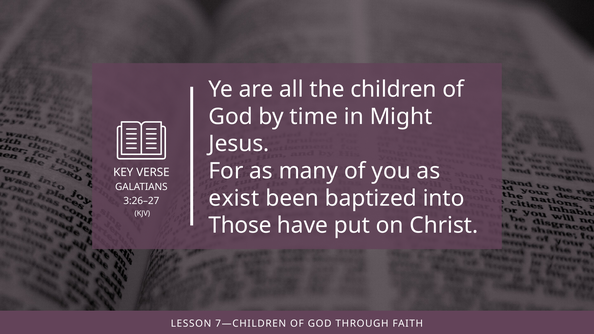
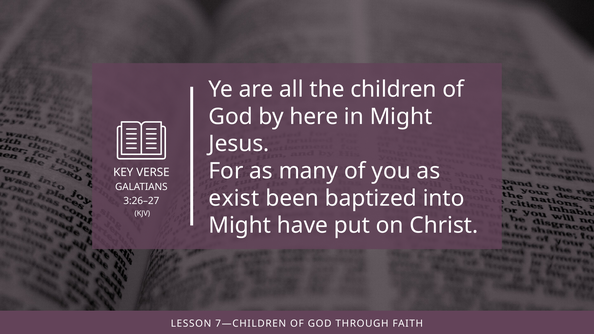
time: time -> here (314, 117)
Those: Those -> Might (240, 226)
